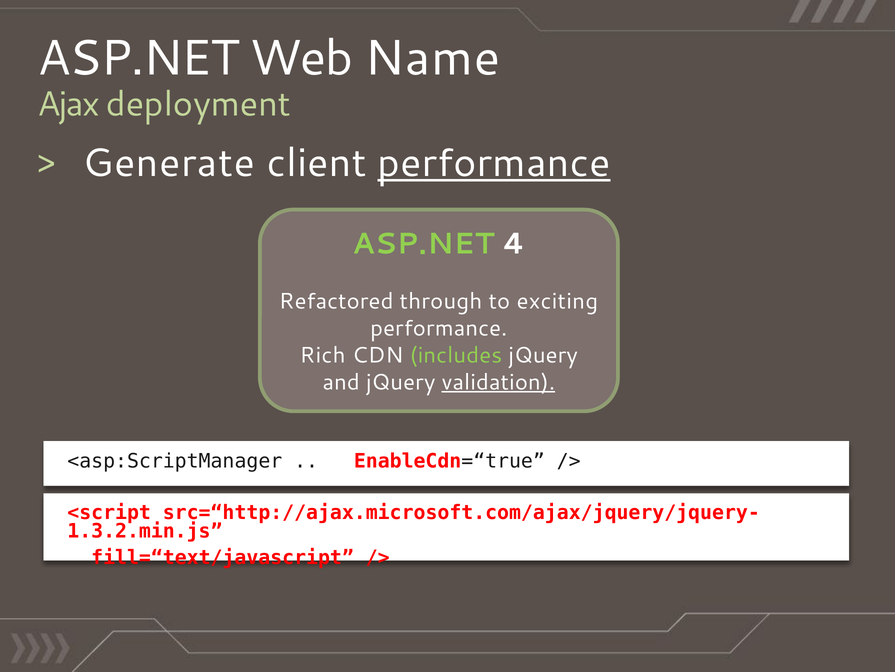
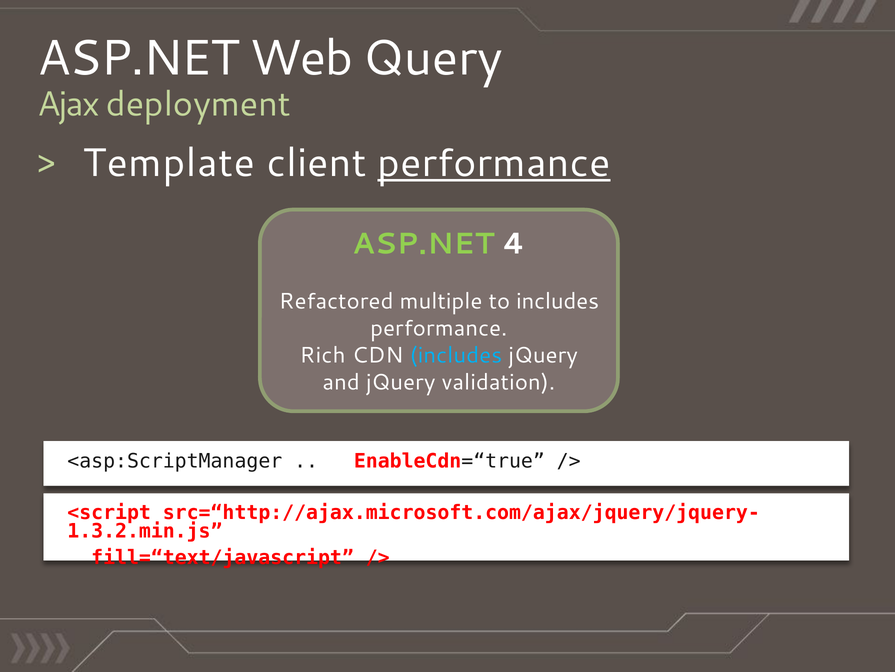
Name: Name -> Query (433, 58)
Generate: Generate -> Template (169, 163)
through: through -> multiple (441, 301)
to exciting: exciting -> includes (558, 301)
includes colour: light green -> light blue (456, 355)
validation underline: present -> none (498, 382)
